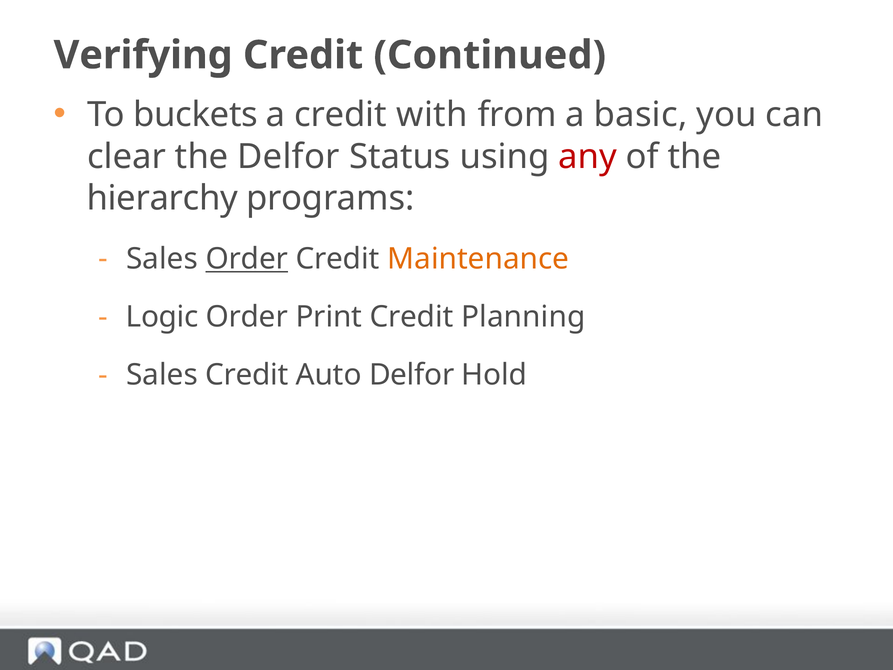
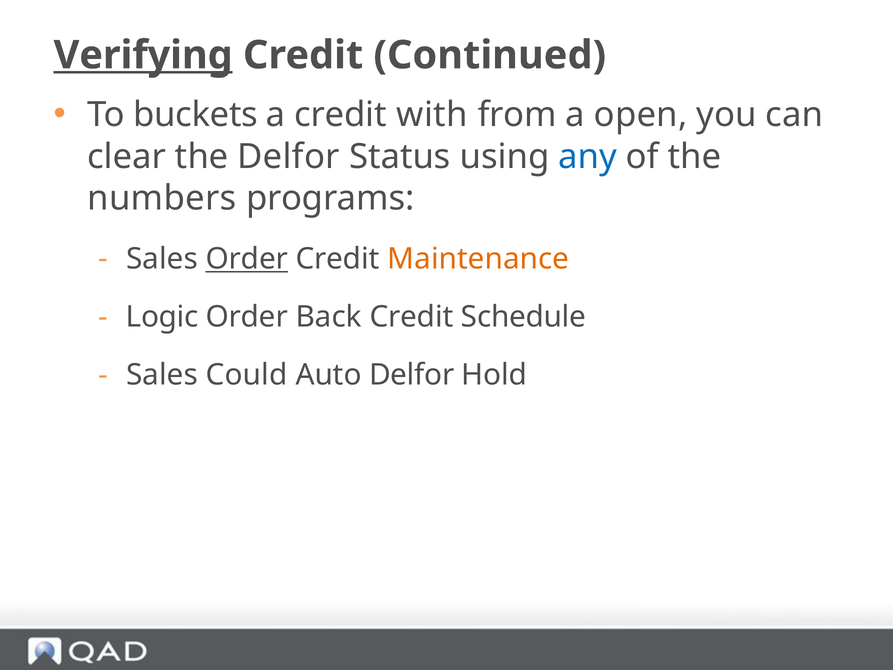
Verifying underline: none -> present (143, 55)
basic: basic -> open (641, 115)
any colour: red -> blue (588, 157)
hierarchy: hierarchy -> numbers (162, 198)
Print: Print -> Back (329, 317)
Planning: Planning -> Schedule (523, 317)
Sales Credit: Credit -> Could (247, 375)
